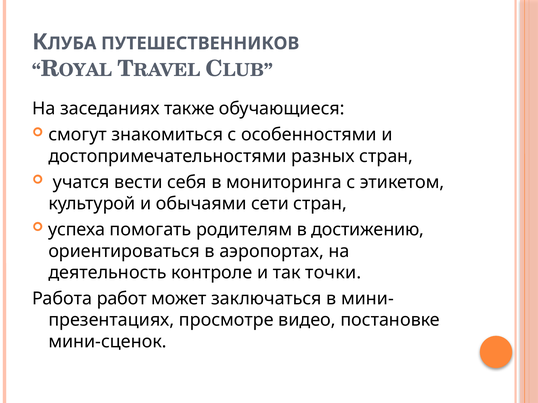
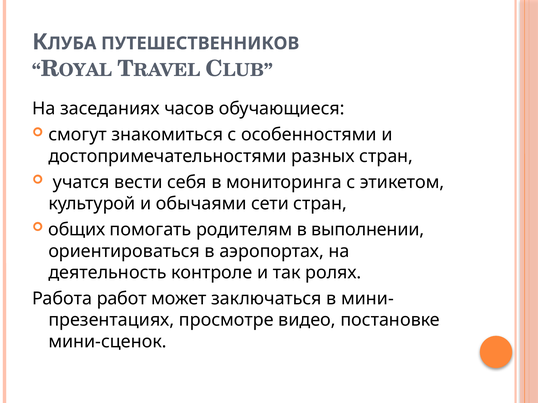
также: также -> часов (189, 109)
успеха: успеха -> общих (77, 230)
достижению: достижению -> выполнении (368, 230)
точки: точки -> ролях (333, 273)
